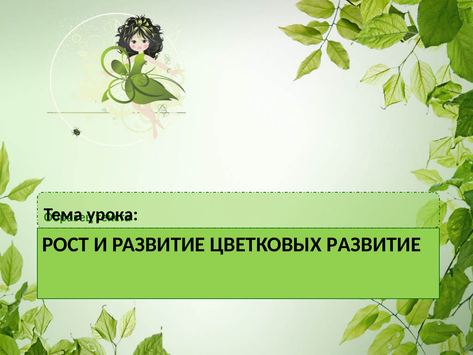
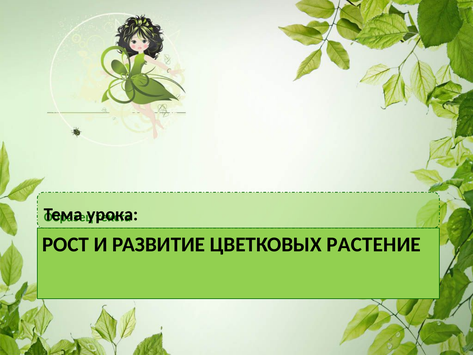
ЦВЕТКОВЫХ РАЗВИТИЕ: РАЗВИТИЕ -> РАСТЕНИЕ (374, 244)
